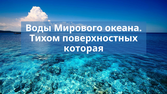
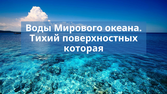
Тихом: Тихом -> Тихий (45, 38)
